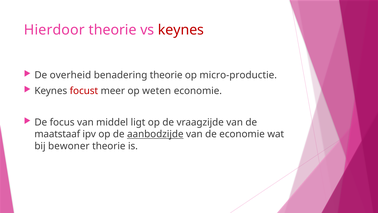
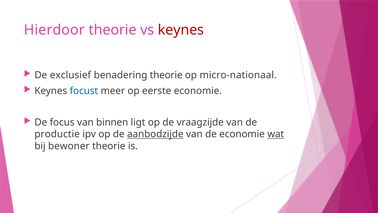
overheid: overheid -> exclusief (70, 75)
micro-productie: micro-productie -> micro-nationaal (238, 75)
focust colour: red -> blue (84, 91)
weten: weten -> eerste (157, 91)
middel: middel -> binnen (112, 122)
maatstaaf: maatstaaf -> productie (57, 134)
wat underline: none -> present (276, 134)
